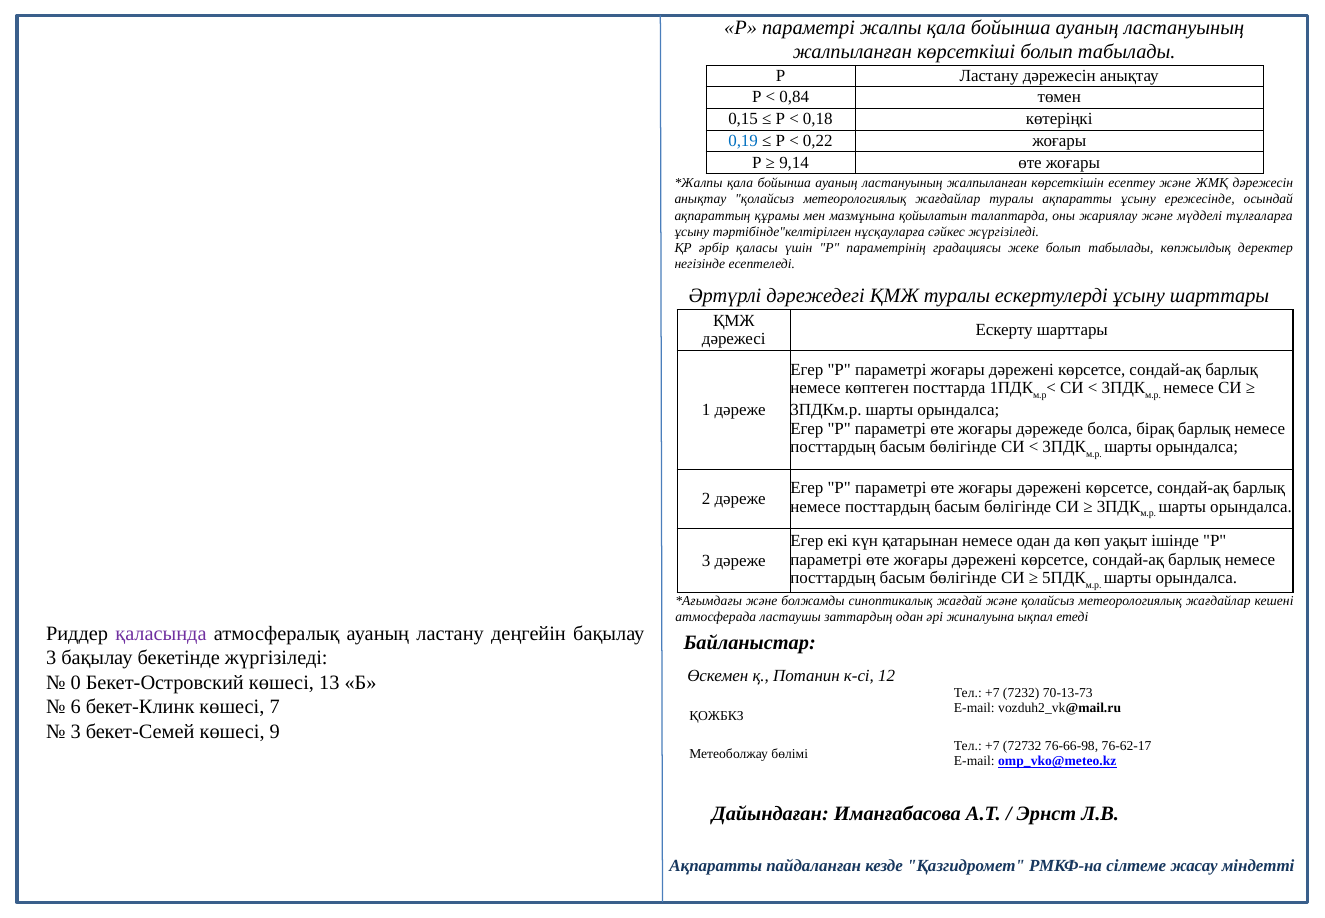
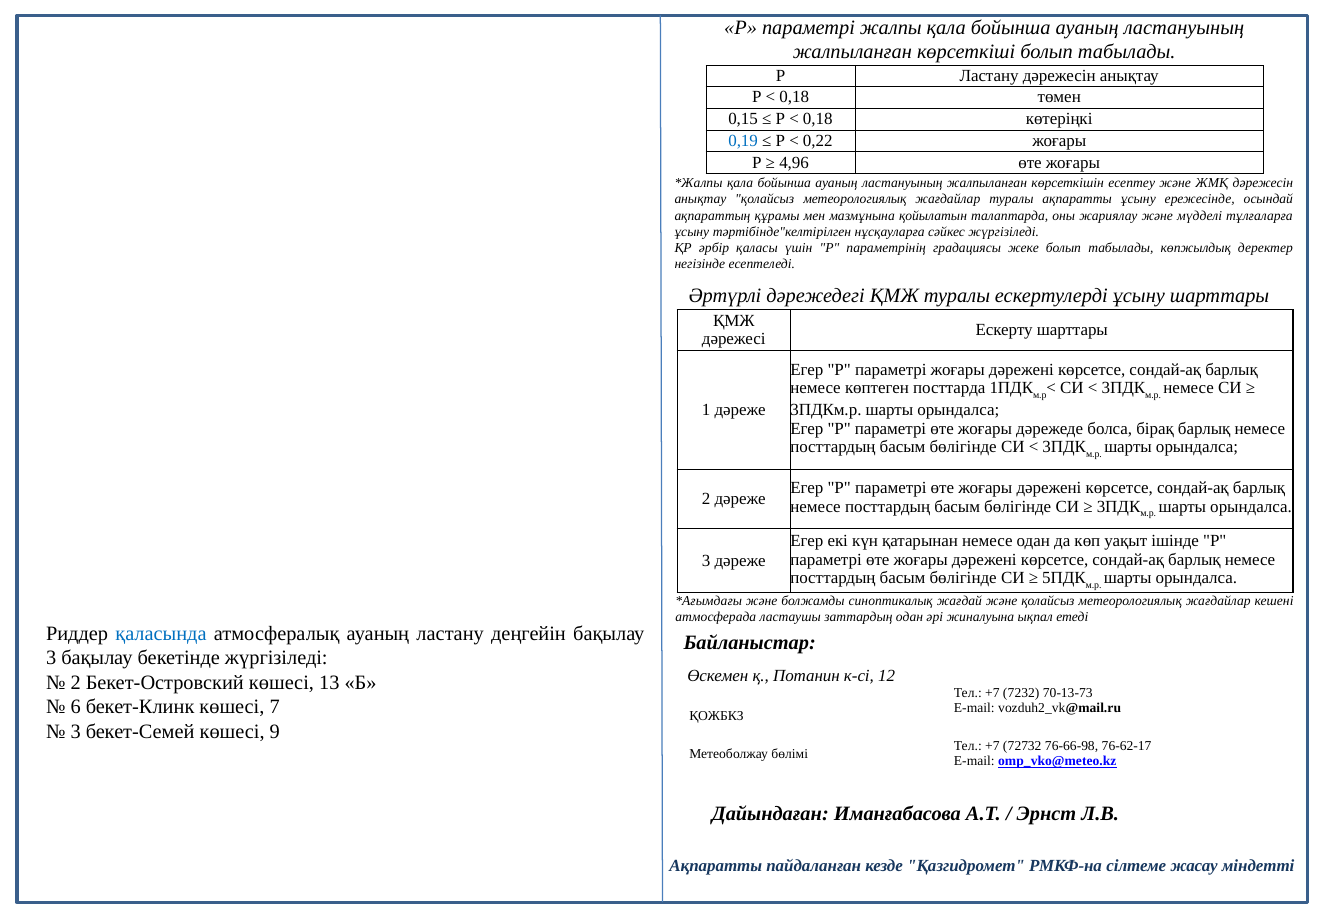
0,84: 0,84 -> 0,18 (794, 97)
9,14: 9,14 -> 4,96 (794, 162)
қаласында colour: purple -> blue (161, 633)
0: 0 -> 2 (76, 682)
